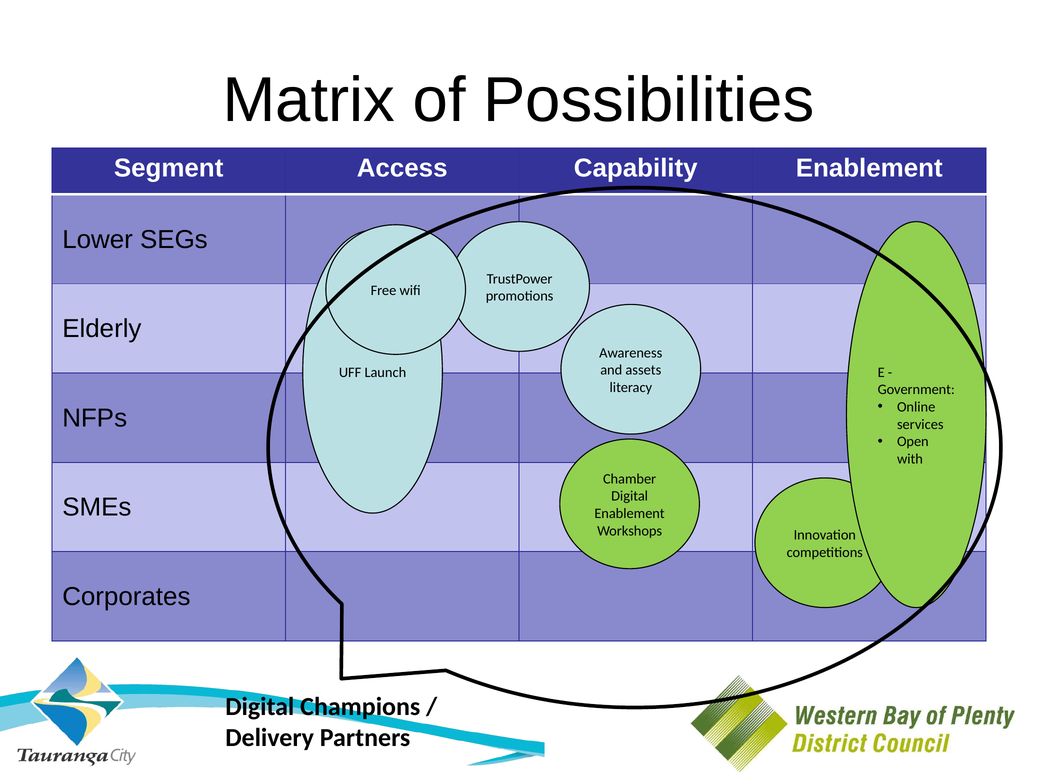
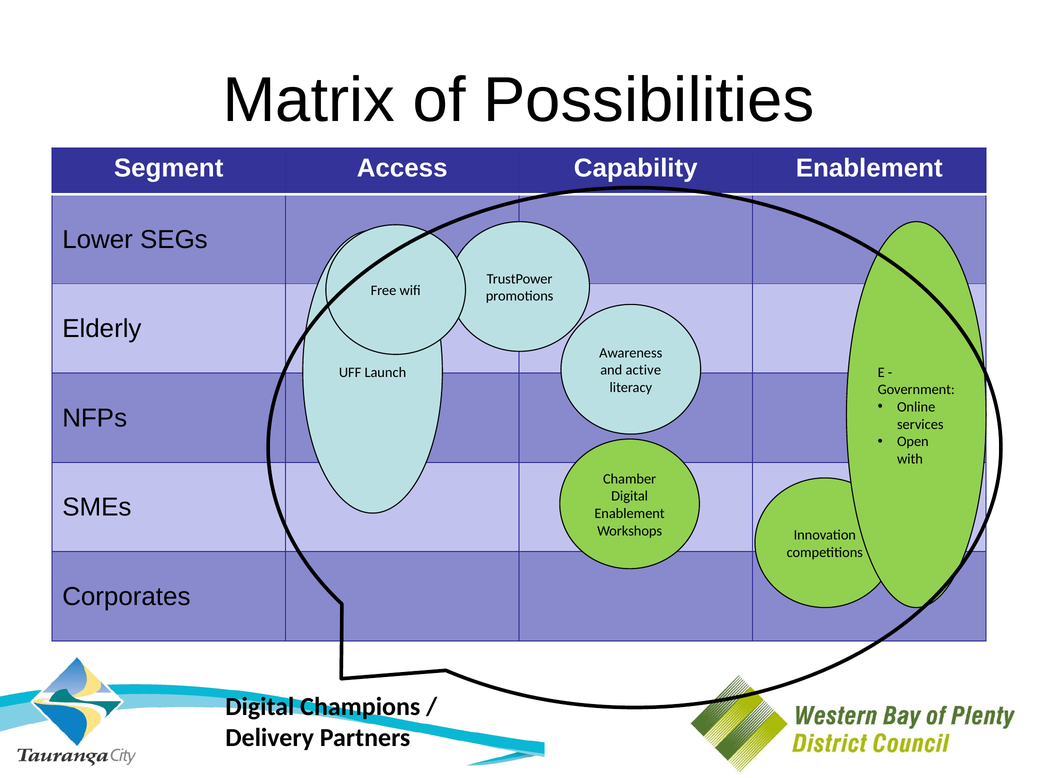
assets: assets -> active (643, 370)
